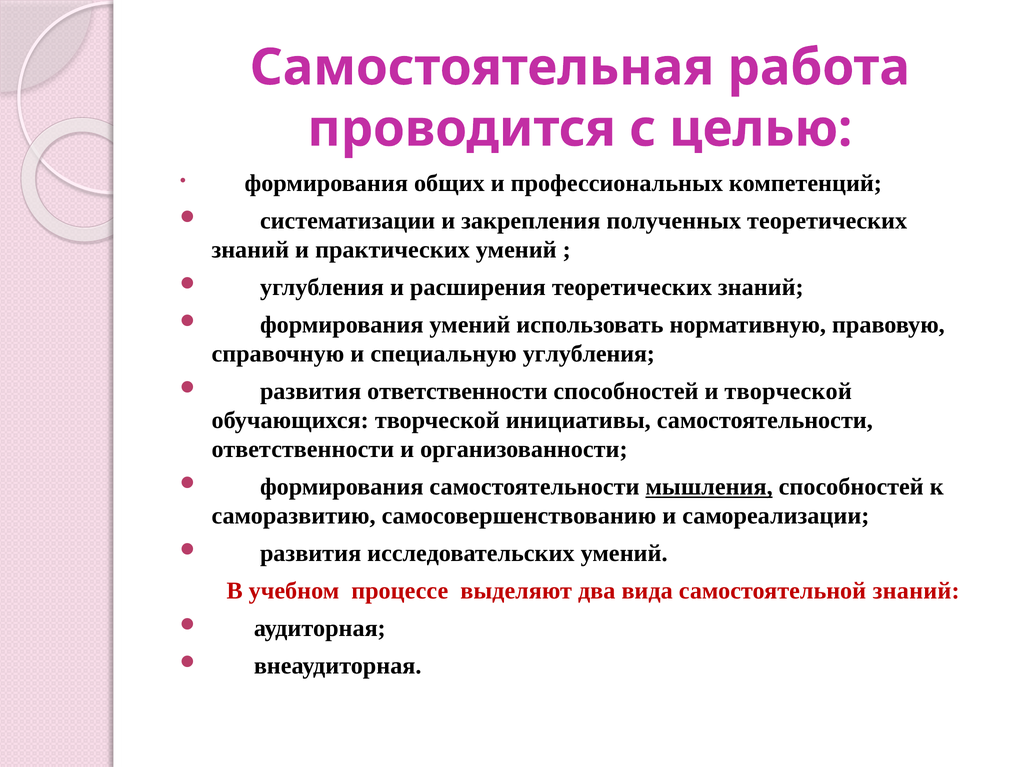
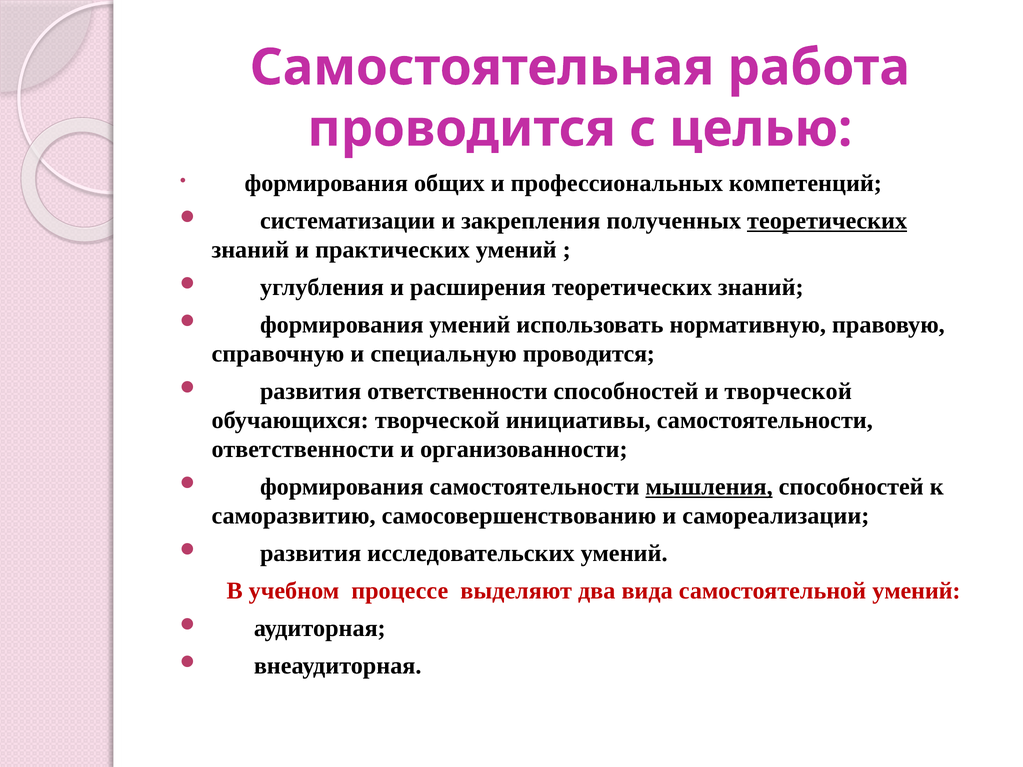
теоретических underline: none -> present (827, 221)
специальную углубления: углубления -> проводится (589, 354)
самостоятельной знаний: знаний -> умений (916, 591)
